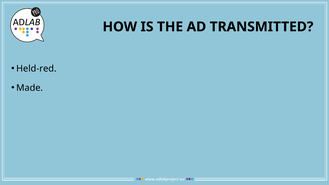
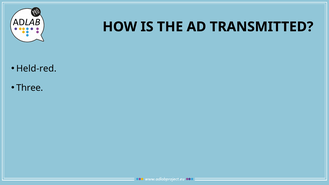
Made: Made -> Three (30, 88)
